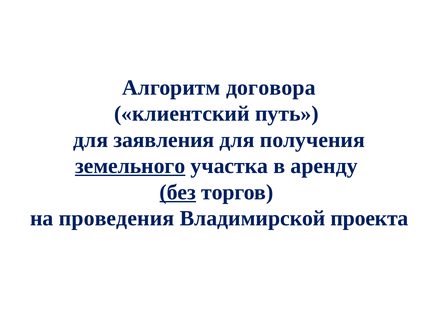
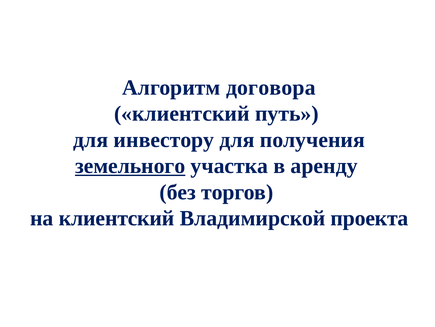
заявления: заявления -> инвестору (164, 140)
без underline: present -> none (178, 192)
на проведения: проведения -> клиентский (117, 218)
